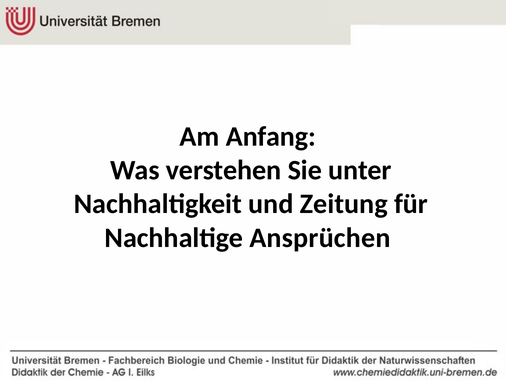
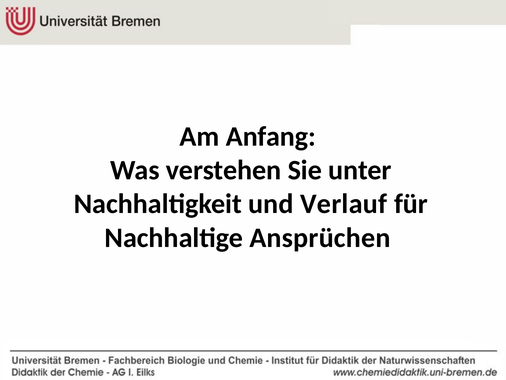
Zeitung: Zeitung -> Verlauf (344, 204)
